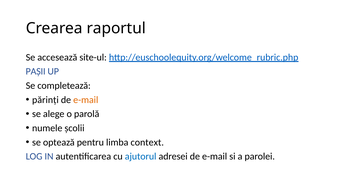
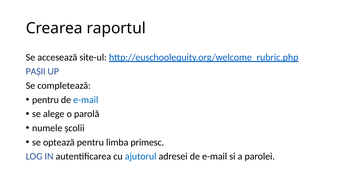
părinți: părinți -> pentru (45, 100)
e-mail colour: orange -> blue (86, 100)
context: context -> primesc (147, 142)
